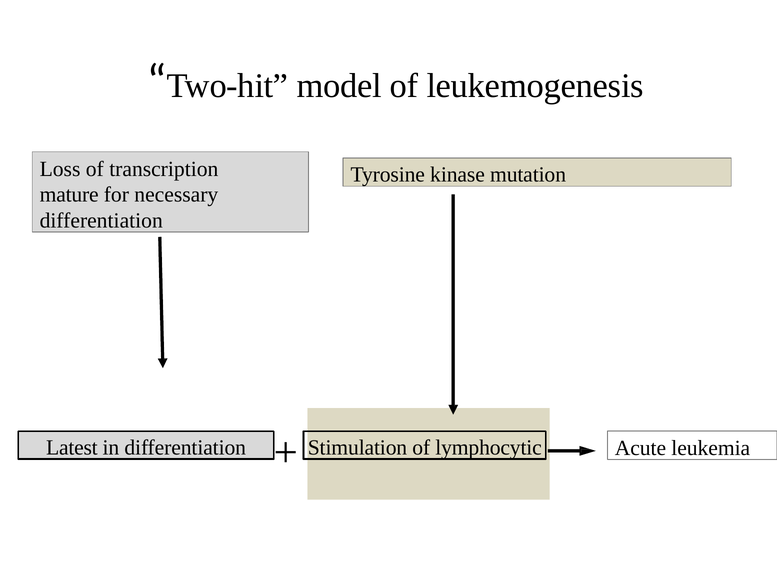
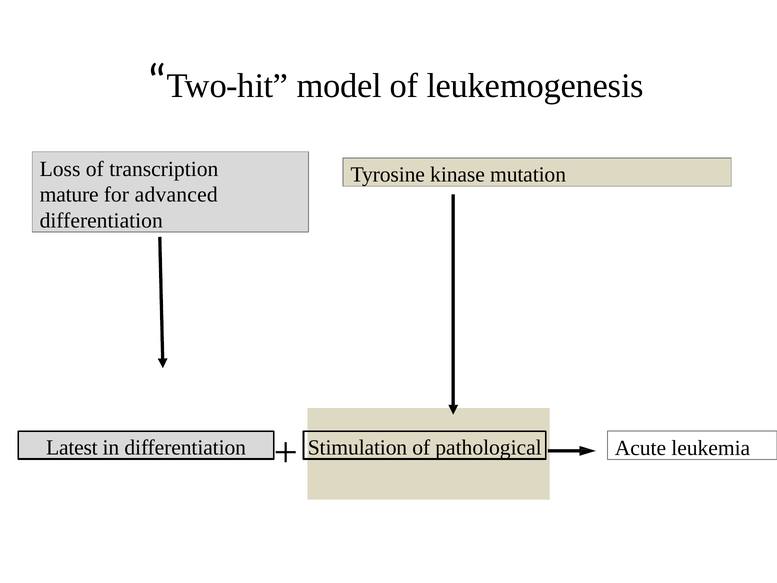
necessary: necessary -> advanced (176, 195)
lymphocytic: lymphocytic -> pathological (488, 447)
